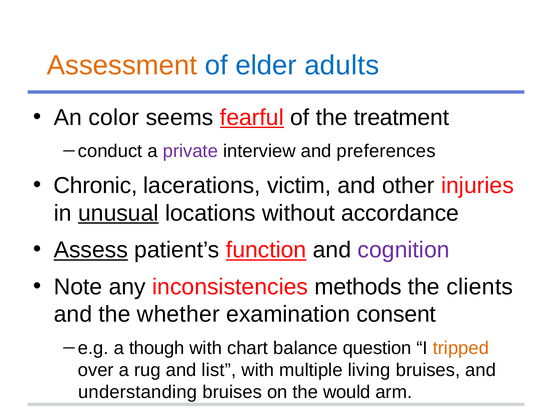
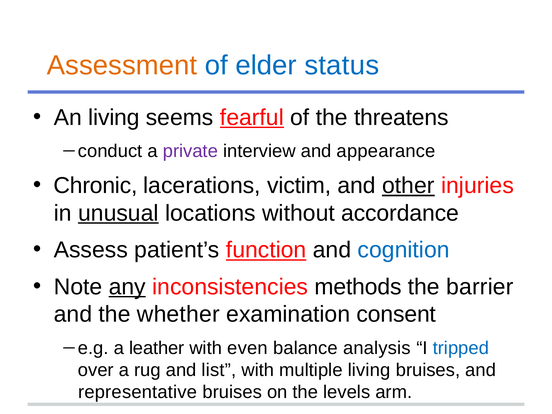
adults: adults -> status (342, 65)
An color: color -> living (114, 118)
treatment: treatment -> threatens (401, 118)
preferences: preferences -> appearance (386, 151)
other underline: none -> present (408, 186)
Assess underline: present -> none (91, 250)
cognition colour: purple -> blue (404, 250)
any underline: none -> present (127, 287)
clients: clients -> barrier (480, 287)
though: though -> leather (157, 348)
chart: chart -> even (248, 348)
question: question -> analysis (377, 348)
tripped colour: orange -> blue (461, 348)
understanding: understanding -> representative (138, 392)
would: would -> levels (347, 392)
